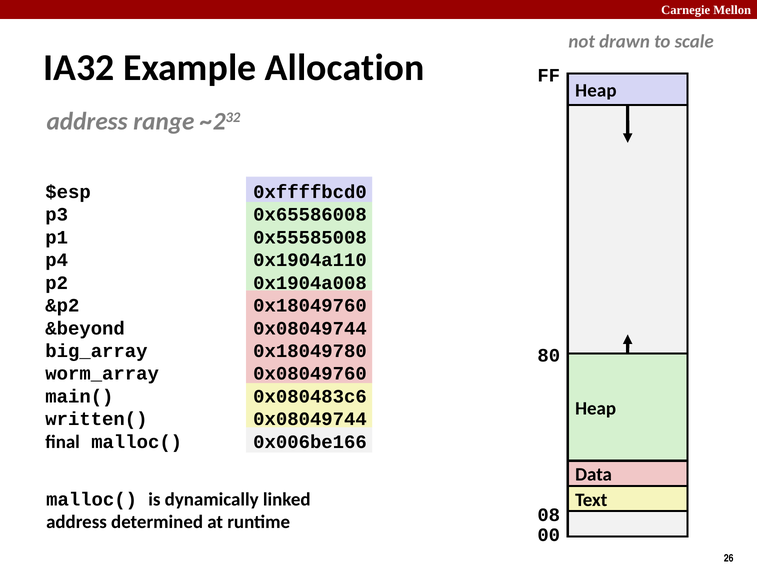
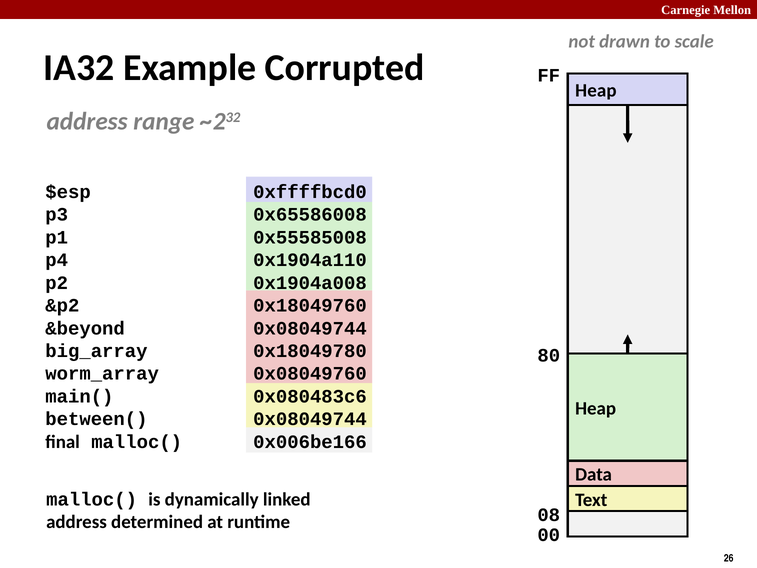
Allocation: Allocation -> Corrupted (345, 68)
written(: written( -> between( (96, 419)
